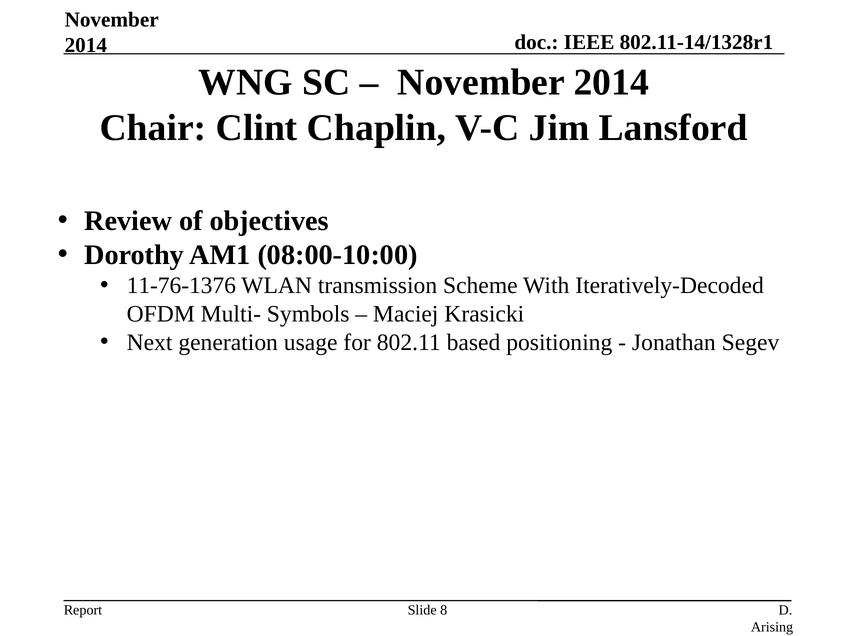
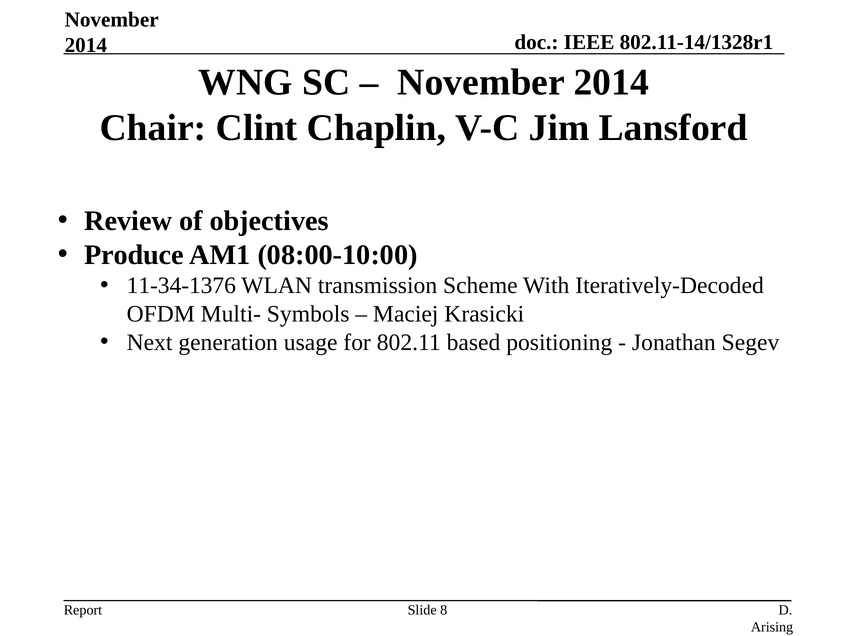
Dorothy: Dorothy -> Produce (134, 255)
11-76-1376: 11-76-1376 -> 11-34-1376 (181, 286)
